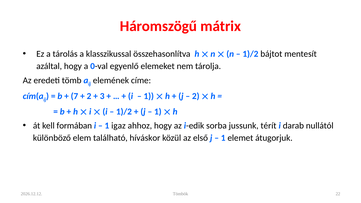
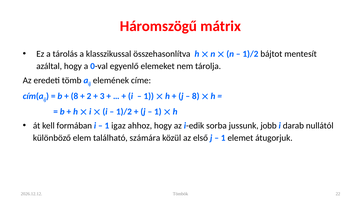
7: 7 -> 8 (74, 96)
2: 2 -> 8 (196, 96)
térít: térít -> jobb (269, 126)
híváskor: híváskor -> számára (145, 138)
